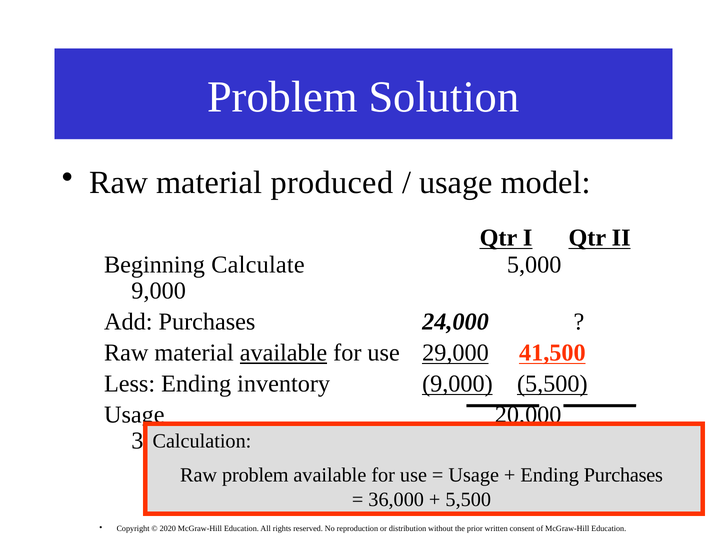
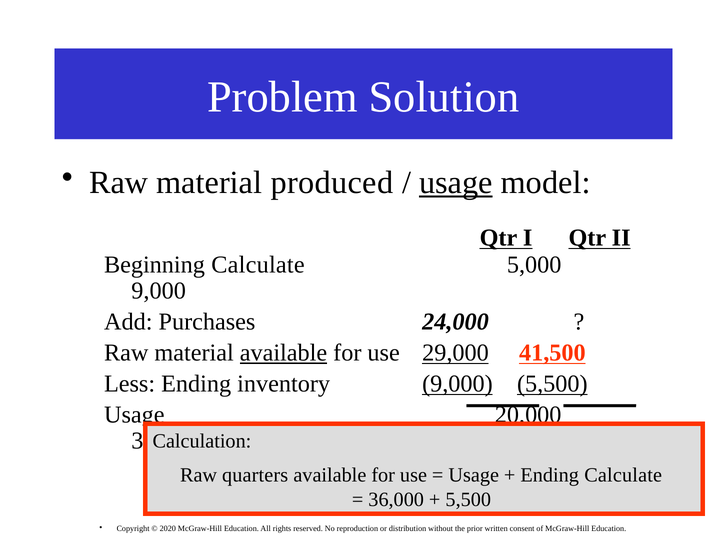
usage underline: none -> present (456, 183)
Raw problem: problem -> quarters (255, 476)
Ending Purchases: Purchases -> Calculate (623, 476)
